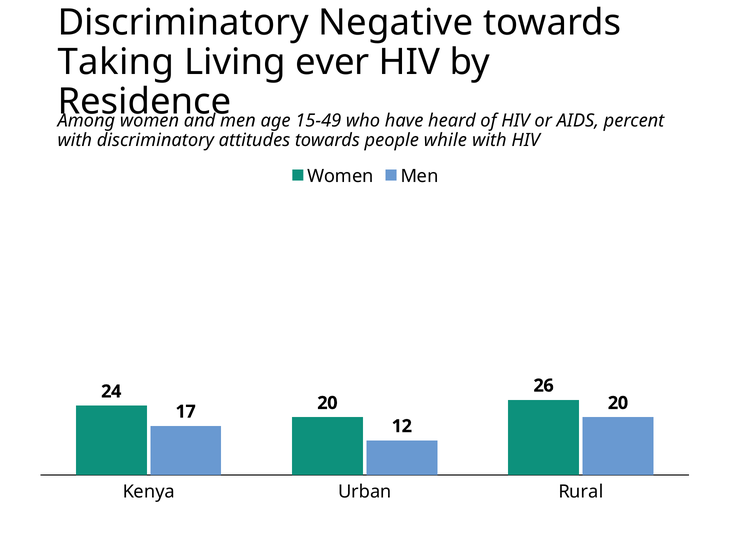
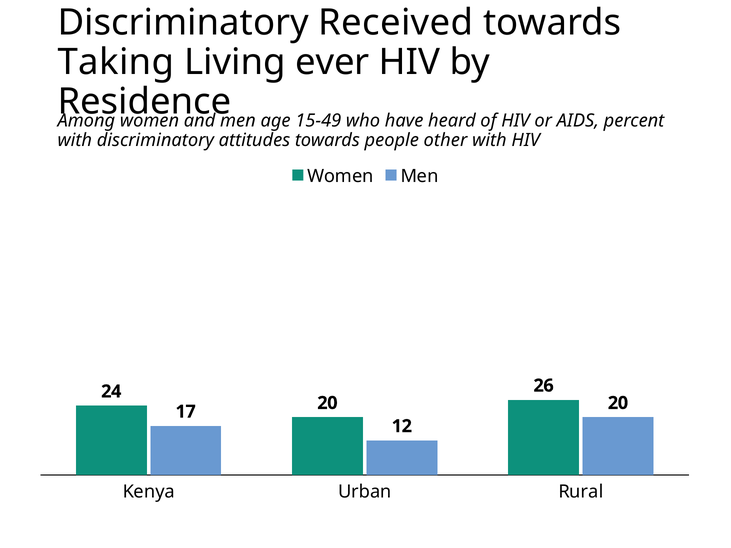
Negative: Negative -> Received (396, 23)
while: while -> other (445, 140)
